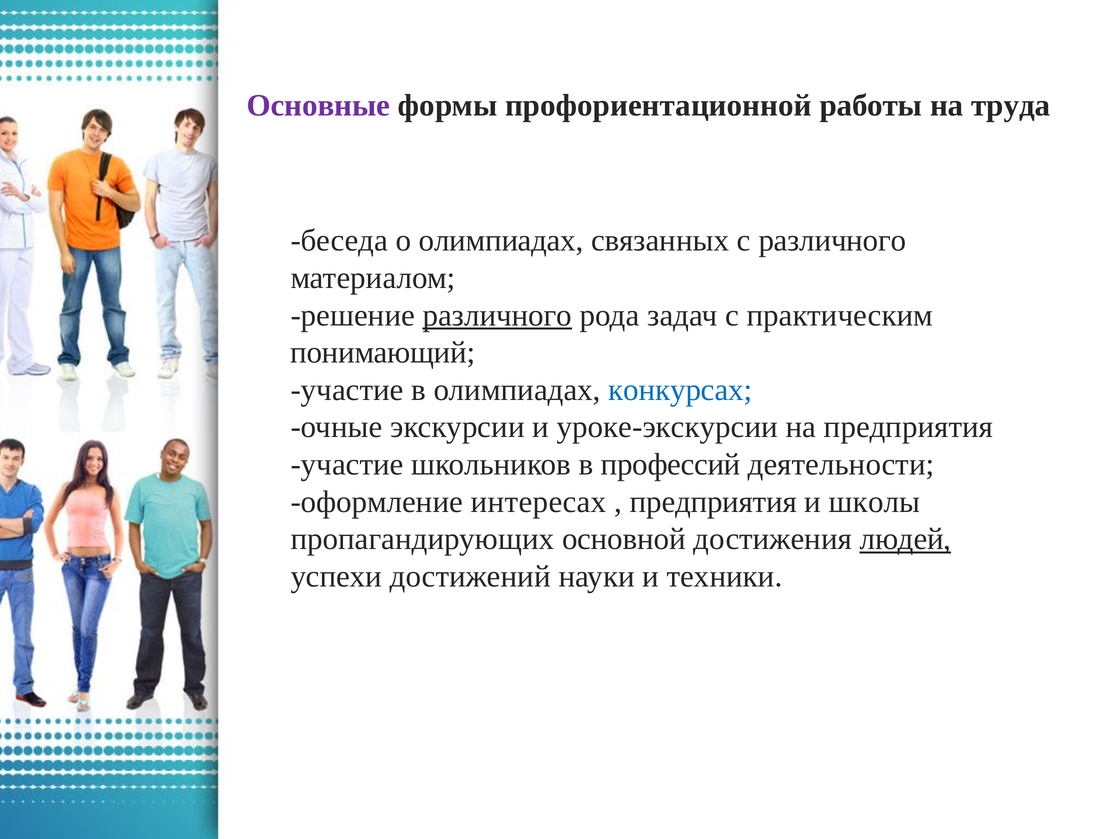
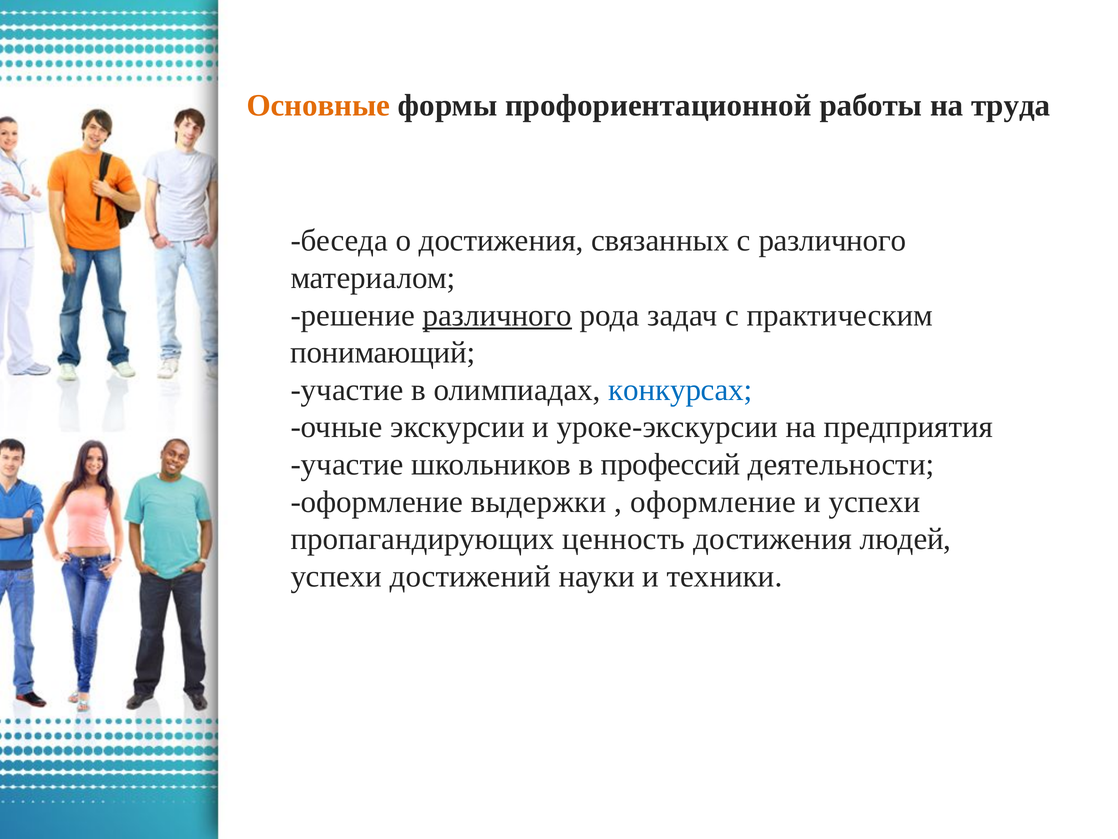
Основные colour: purple -> orange (318, 106)
о олимпиадах: олимпиадах -> достижения (501, 241)
интересах: интересах -> выдержки (539, 502)
предприятия: предприятия -> оформление (713, 502)
и школы: школы -> успехи (875, 502)
основной: основной -> ценность (624, 539)
людей underline: present -> none (905, 539)
